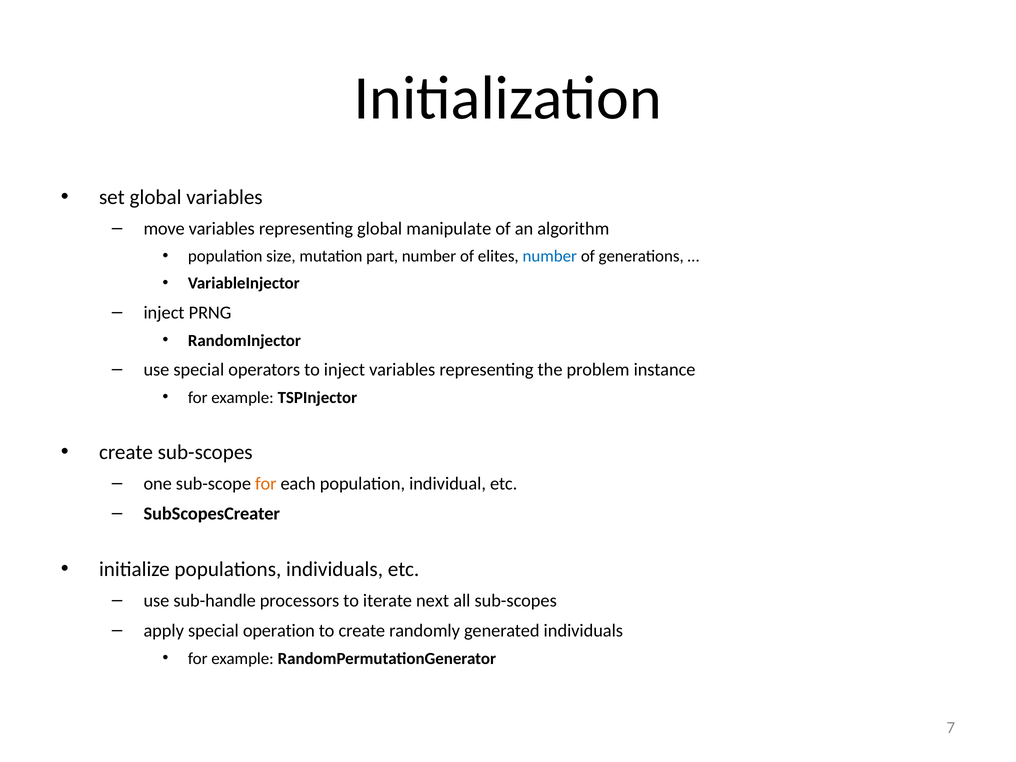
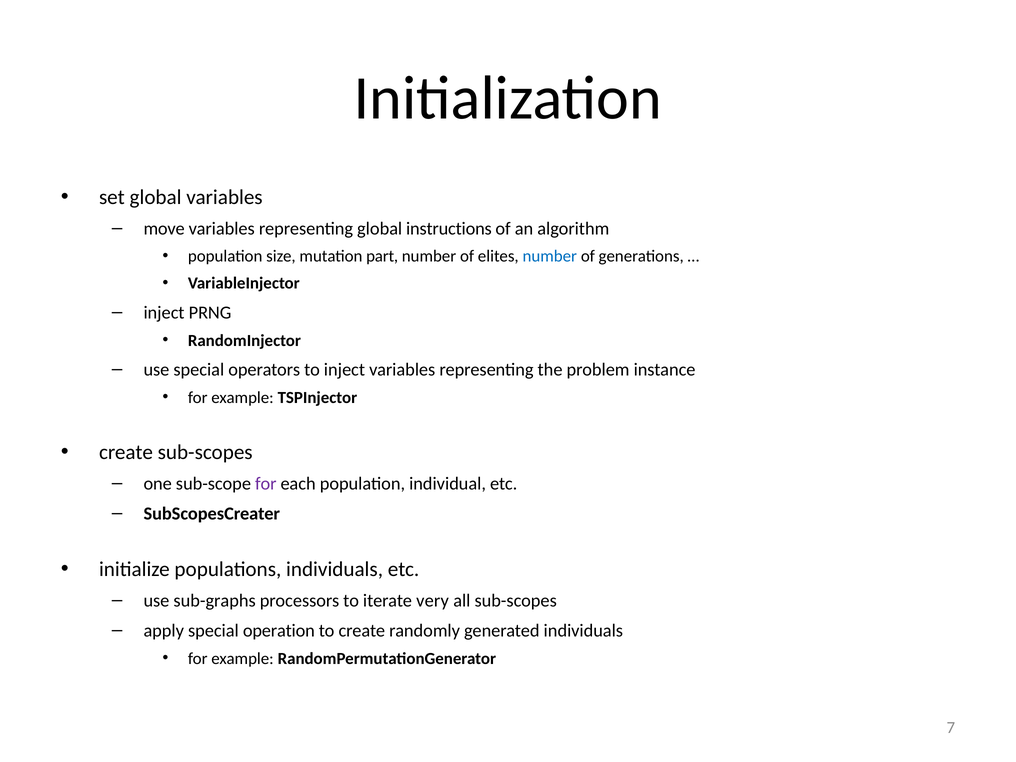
manipulate: manipulate -> instructions (449, 229)
for colour: orange -> purple (266, 484)
sub-handle: sub-handle -> sub-graphs (215, 601)
next: next -> very (433, 601)
